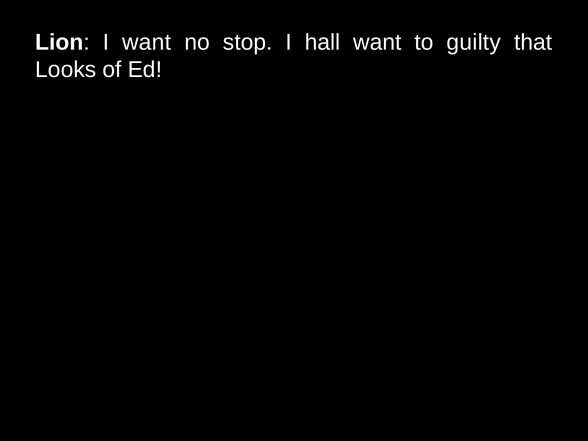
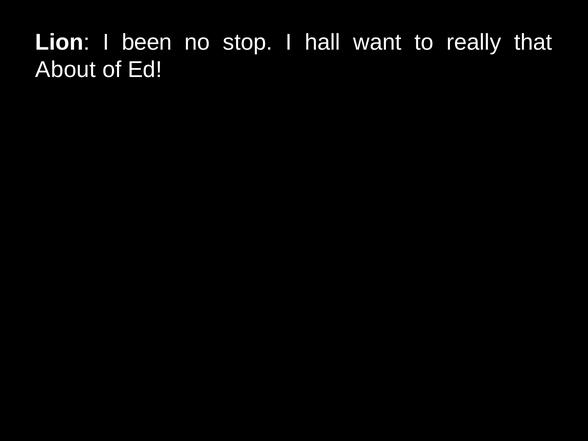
I want: want -> been (147, 42)
guilty: guilty -> really (474, 42)
Looks: Looks -> About (66, 70)
